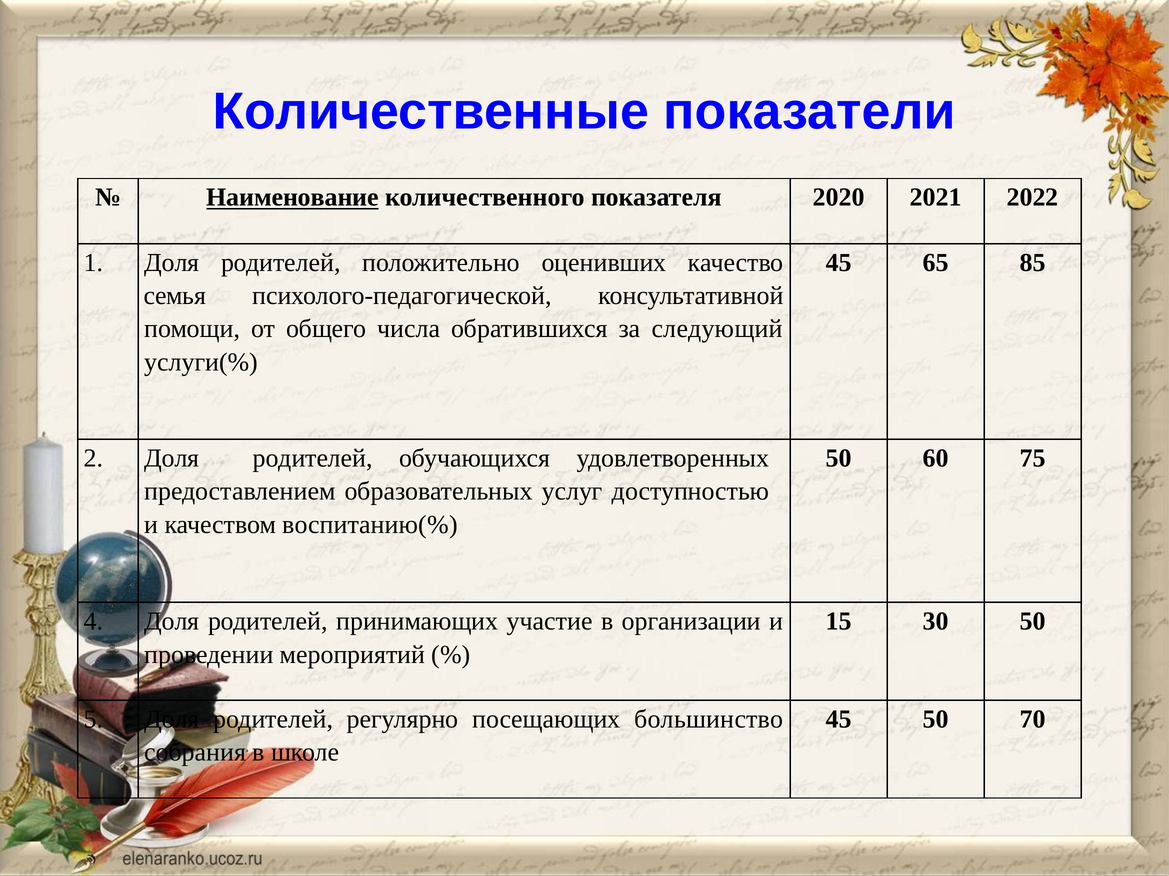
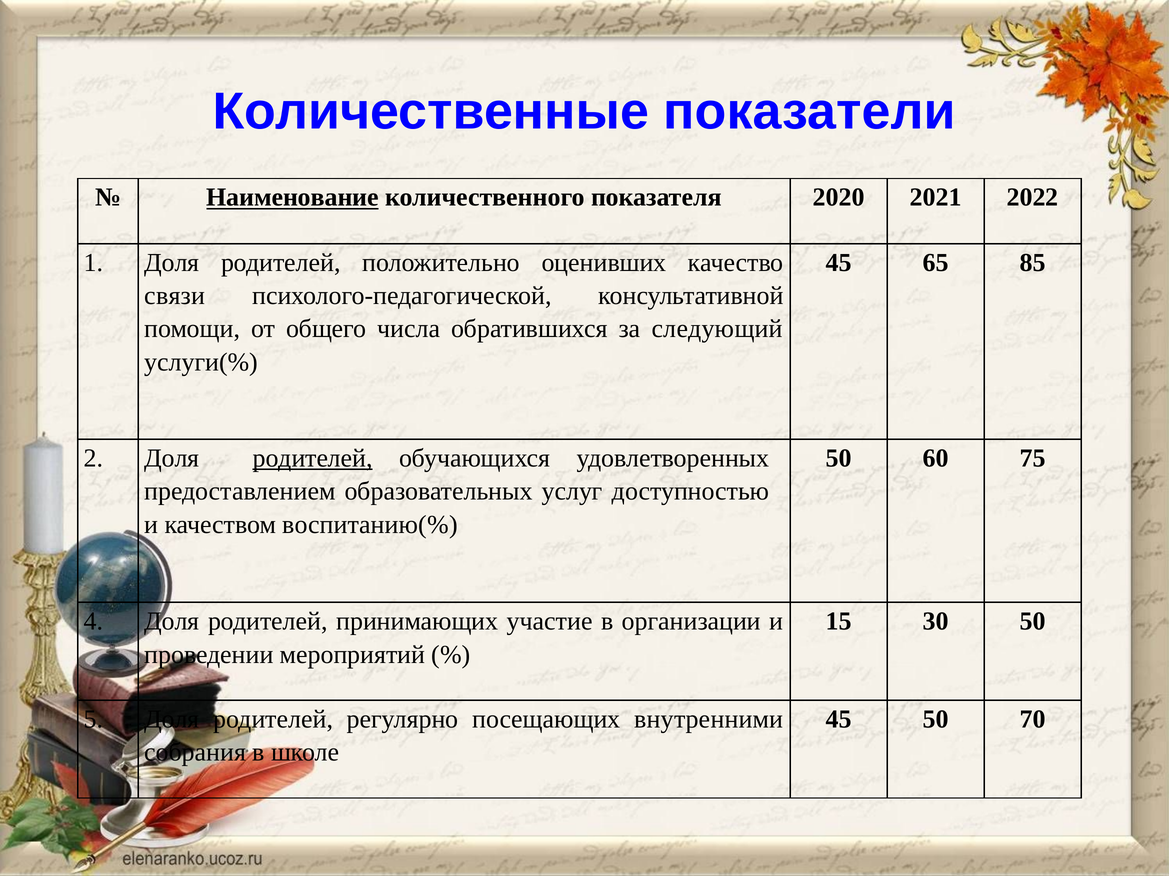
семья: семья -> связи (175, 296)
родителей underline: none -> present (313, 459)
большинство: большинство -> внутренними (709, 720)
